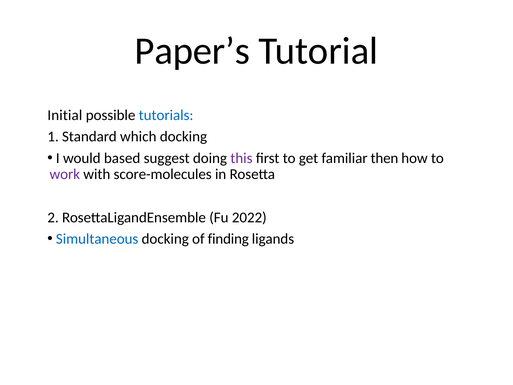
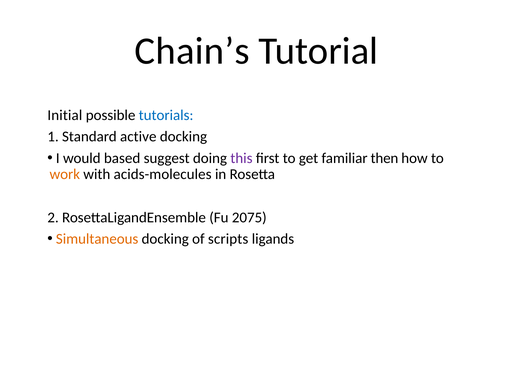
Paper’s: Paper’s -> Chain’s (192, 51)
which: which -> active (138, 137)
work colour: purple -> orange (65, 174)
score-molecules: score-molecules -> acids-molecules (163, 174)
2022: 2022 -> 2075 (249, 217)
Simultaneous colour: blue -> orange (97, 239)
finding: finding -> scripts (228, 239)
